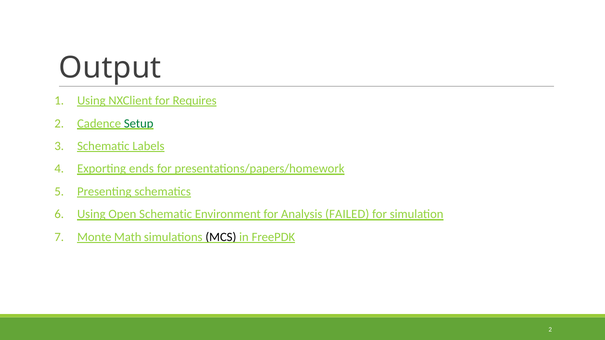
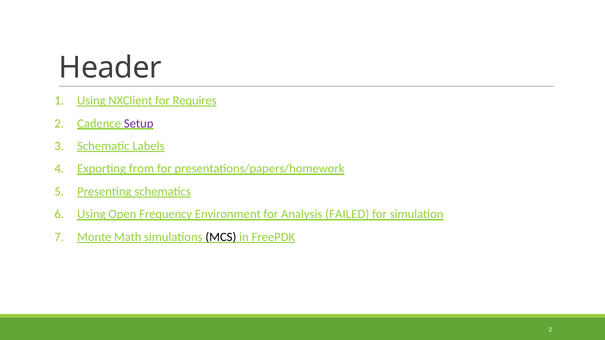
Output: Output -> Header (110, 68)
Setup colour: green -> purple (139, 124)
ends: ends -> from (142, 169)
Open Schematic: Schematic -> Frequency (166, 214)
